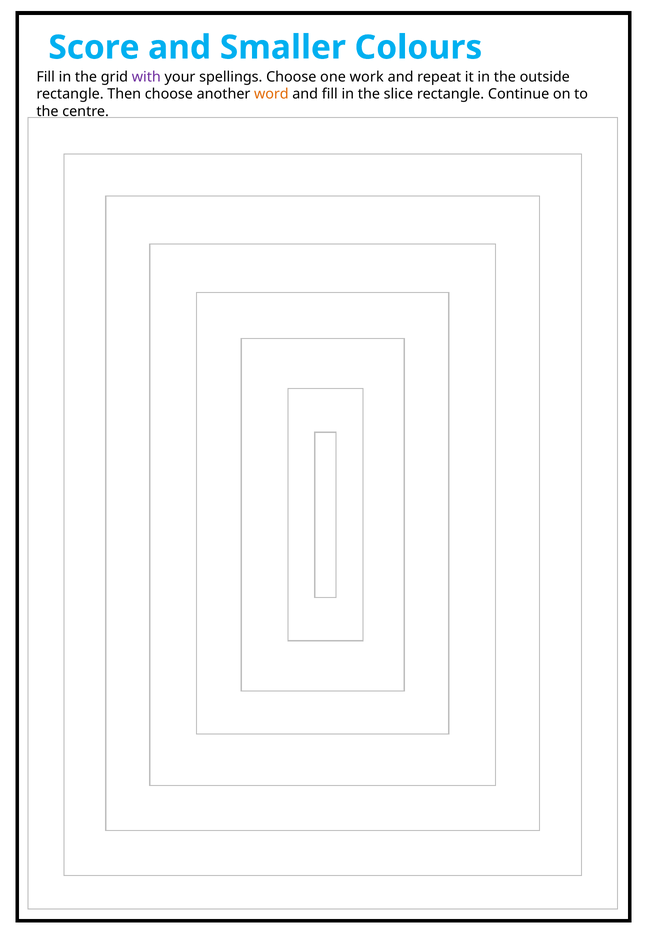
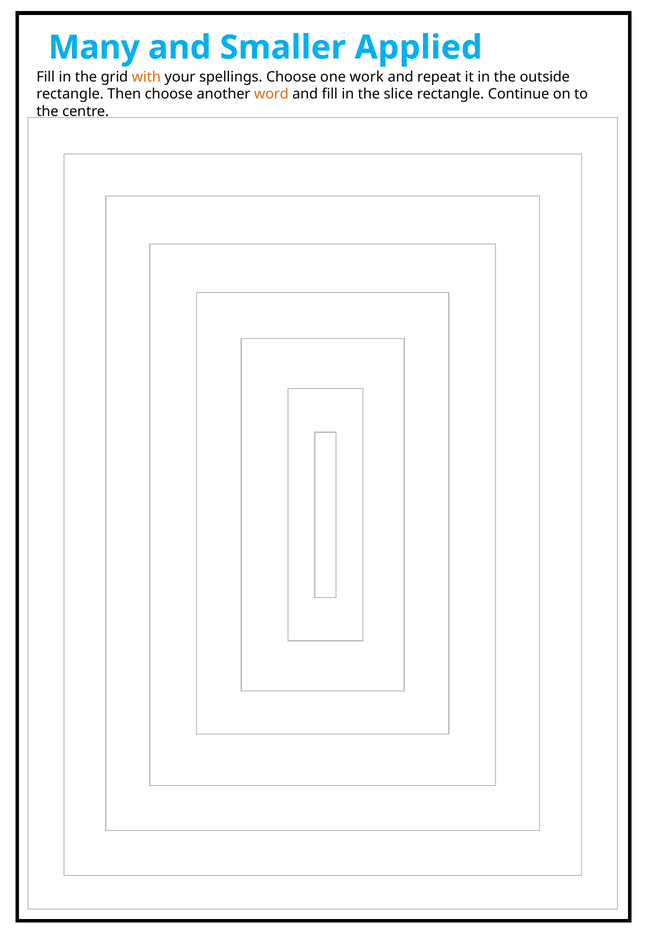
Score: Score -> Many (94, 48)
Colours: Colours -> Applied (418, 48)
with colour: purple -> orange (146, 77)
